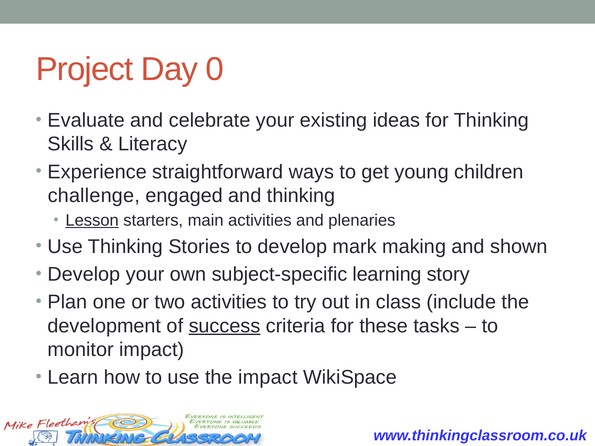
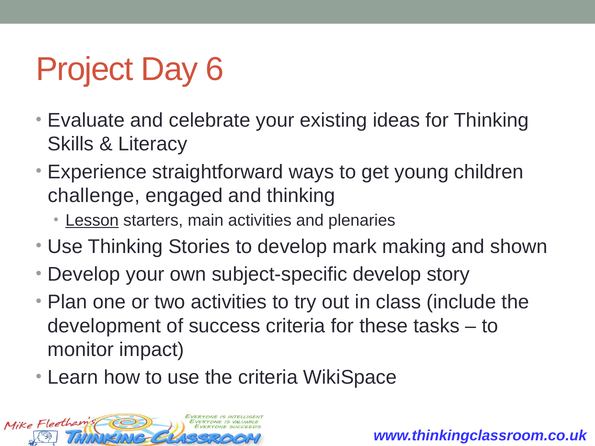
0: 0 -> 6 (215, 69)
subject-specific learning: learning -> develop (387, 274)
success underline: present -> none (224, 326)
the impact: impact -> criteria (268, 378)
